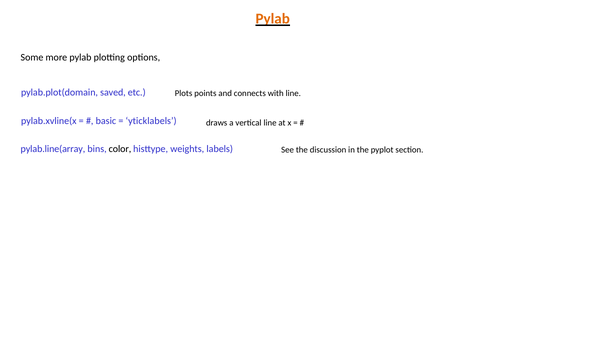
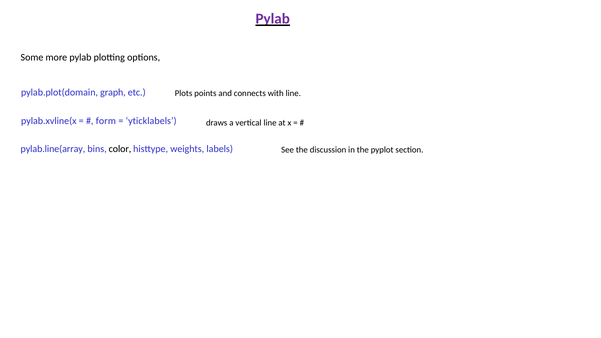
Pylab colour: orange -> purple (273, 19)
saved: saved -> graph (113, 93)
basic: basic -> form (106, 121)
